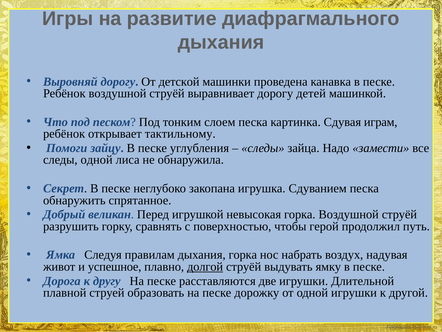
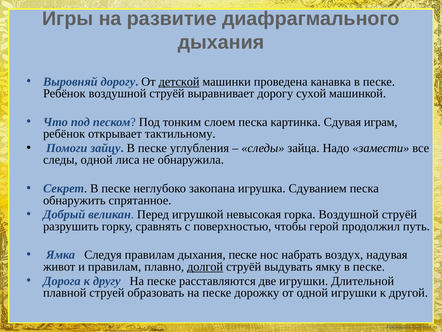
детской underline: none -> present (179, 82)
детей: детей -> сухой (311, 93)
дыхания горка: горка -> песке (243, 255)
и успешное: успешное -> правилам (115, 266)
